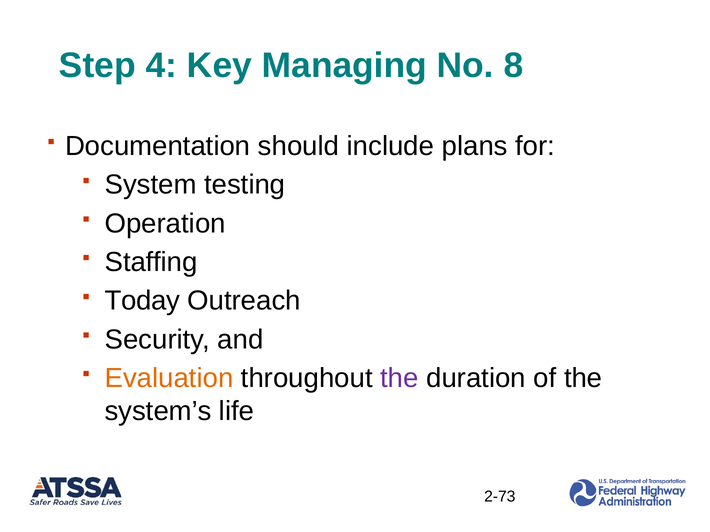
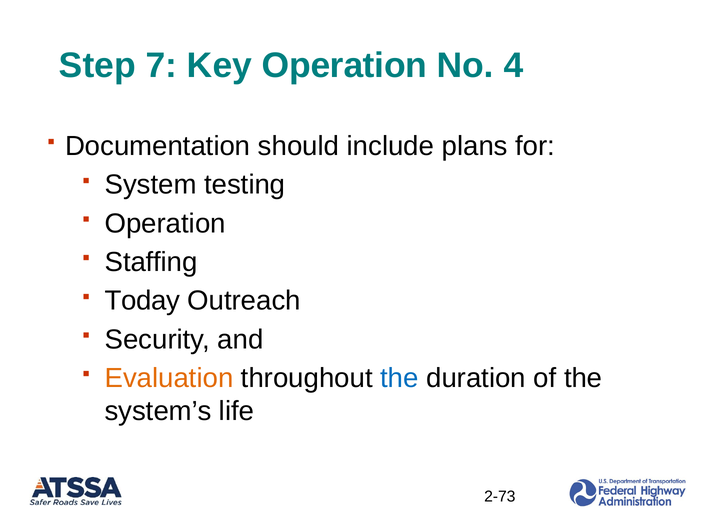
4: 4 -> 7 (161, 66)
Key Managing: Managing -> Operation (344, 66)
8: 8 -> 4 (514, 66)
the colour: purple -> blue (399, 378)
